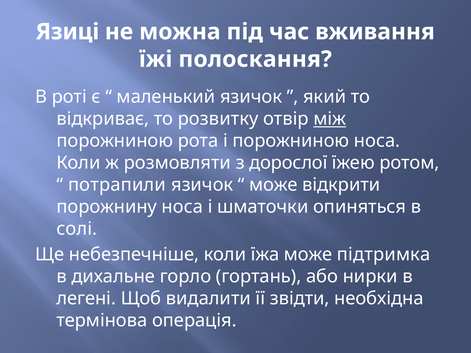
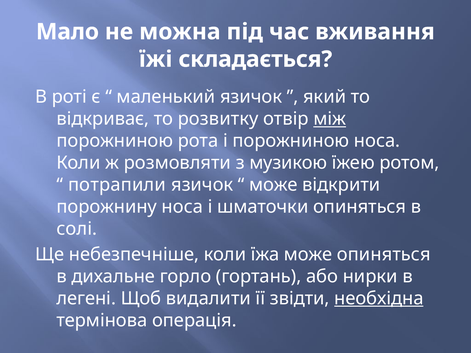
Язиці: Язиці -> Мало (67, 32)
полоскання: полоскання -> складається (255, 59)
дорослої: дорослої -> музикою (288, 163)
може підтримка: підтримка -> опиняться (384, 255)
необхідна underline: none -> present (379, 299)
